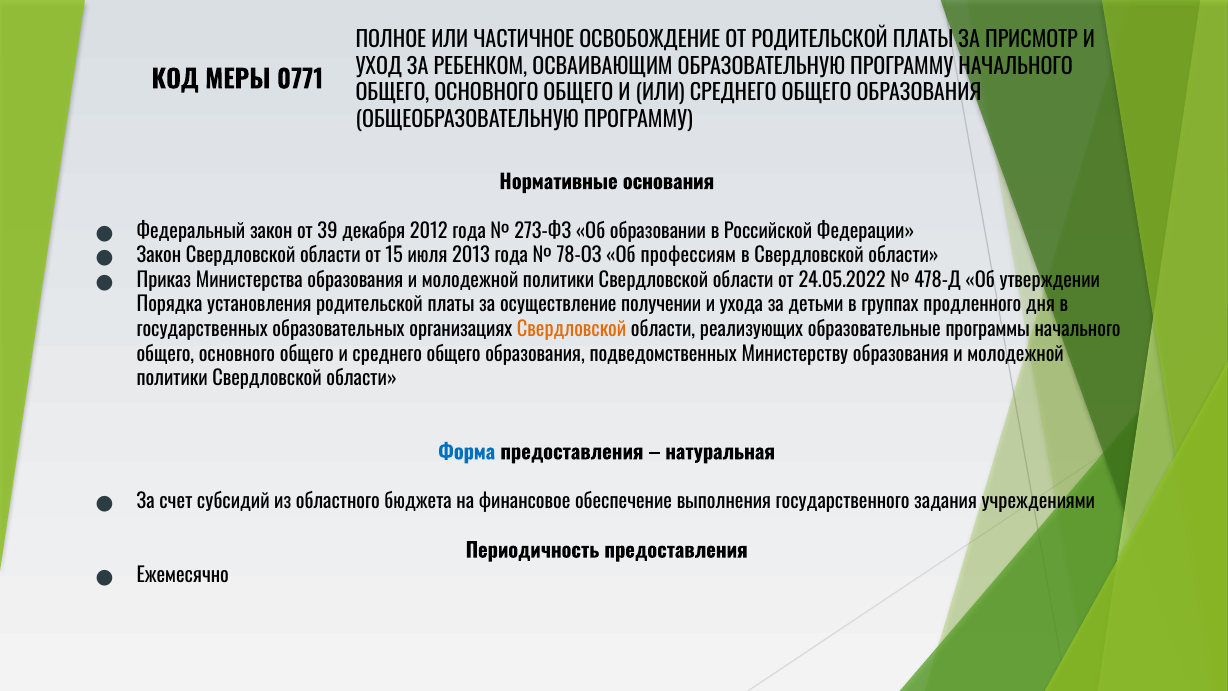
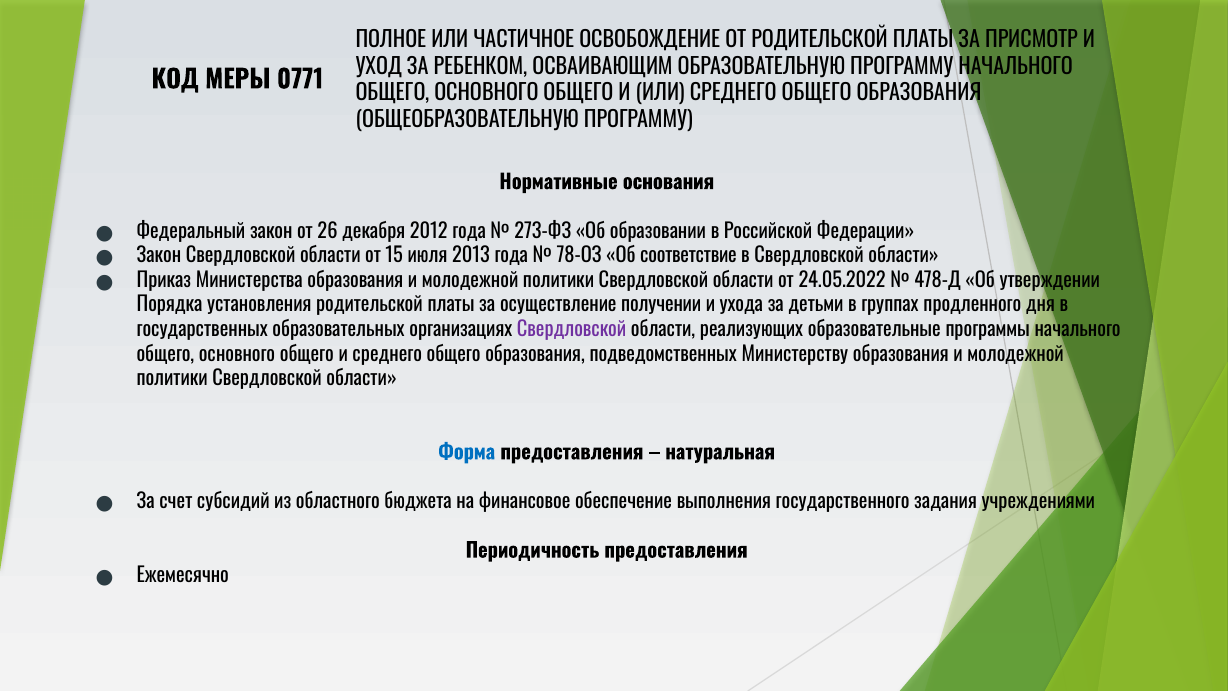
39: 39 -> 26 (328, 231)
профессиям: профессиям -> соответствие (688, 256)
Свердловской colour: orange -> purple (572, 330)
